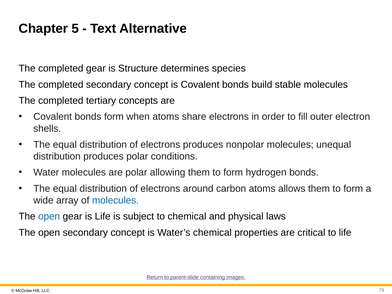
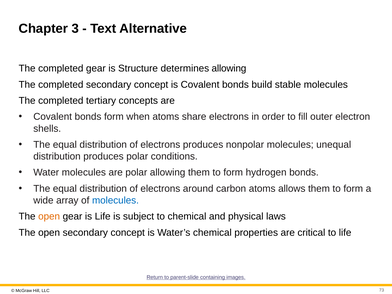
5: 5 -> 3 (75, 29)
determines species: species -> allowing (229, 68)
open colour: blue -> orange (49, 216)
